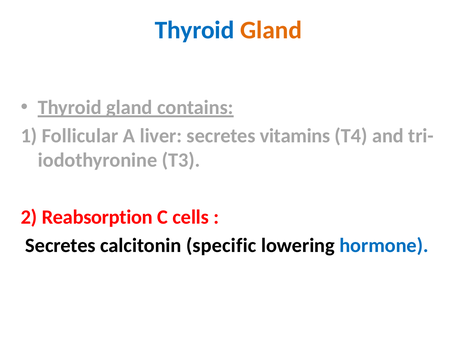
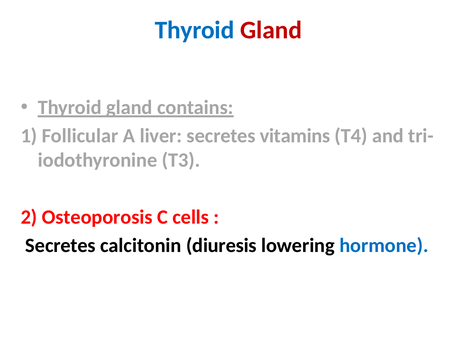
Gland colour: orange -> red (271, 30)
Reabsorption: Reabsorption -> Osteoporosis (97, 217)
specific: specific -> diuresis (221, 245)
